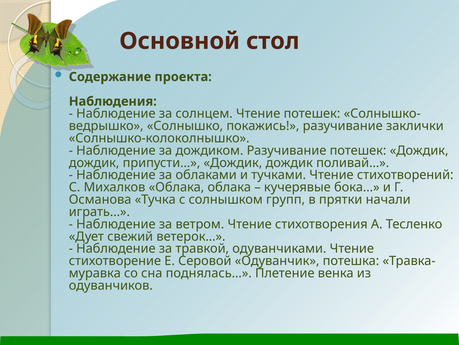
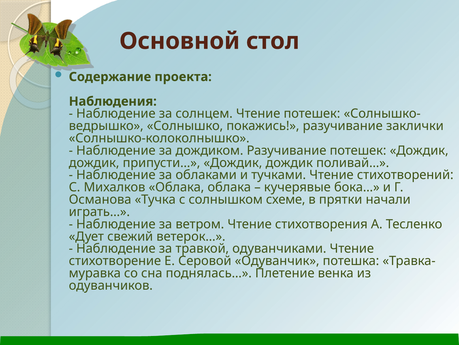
групп: групп -> схеме (286, 199)
